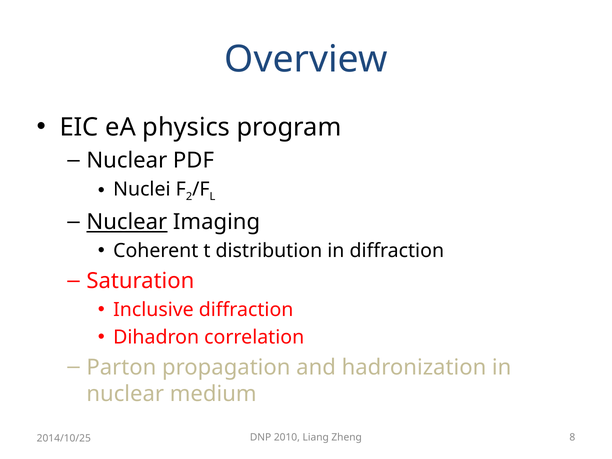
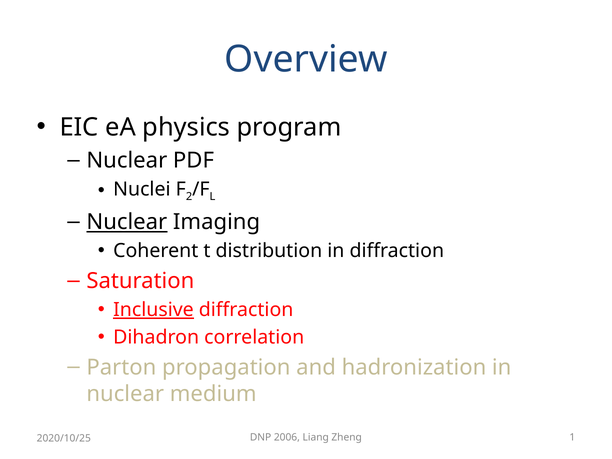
Inclusive underline: none -> present (153, 310)
2010: 2010 -> 2006 (287, 438)
8: 8 -> 1 (572, 438)
2014/10/25: 2014/10/25 -> 2020/10/25 (64, 438)
